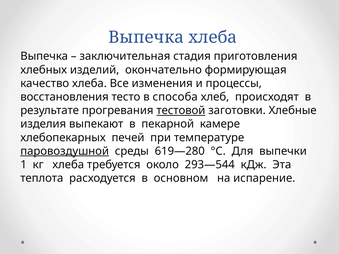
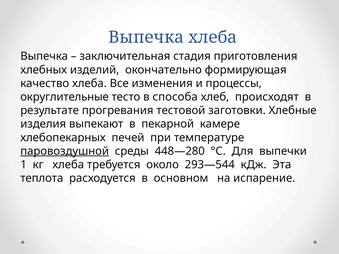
восстановления: восстановления -> округлительные (65, 97)
тестовой underline: present -> none (181, 111)
619—280: 619—280 -> 448—280 (180, 151)
